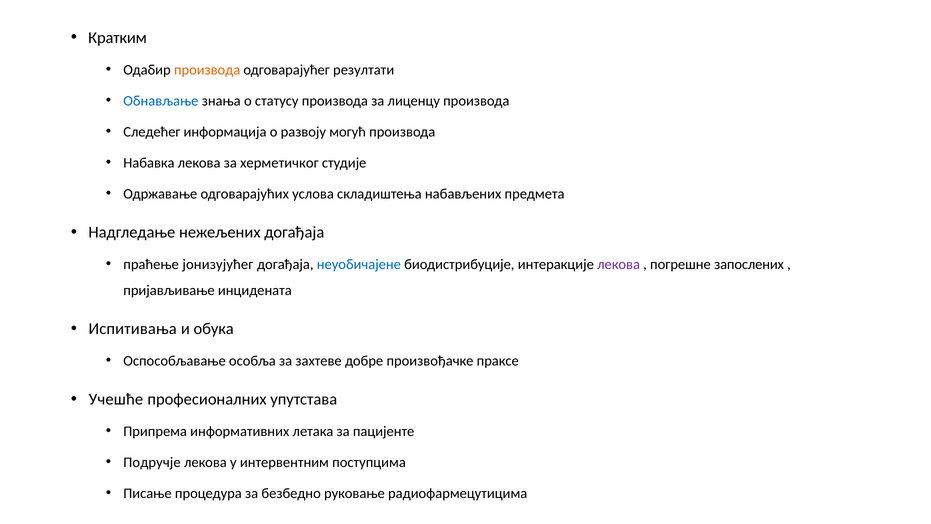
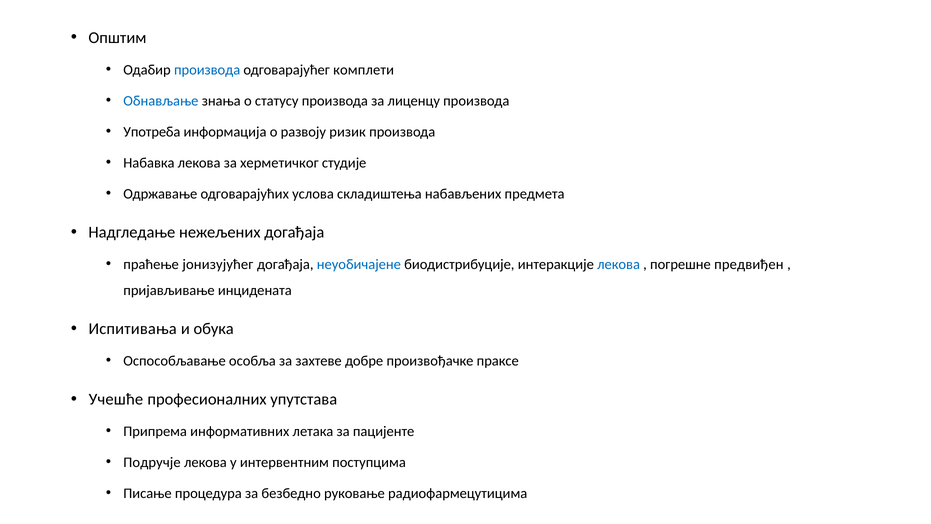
Кратким: Кратким -> Општим (117, 38)
производа colour: orange -> blue (207, 70)
резултати: резултати -> комплети (364, 70)
Следећег: Следећег -> Употреба (152, 132)
могућ: могућ -> ризик (348, 132)
лекова colour: purple -> blue (619, 264)
запослених: запослених -> предвиђен (749, 264)
